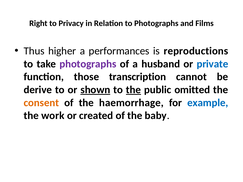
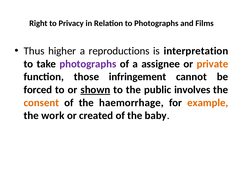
performances: performances -> reproductions (119, 51)
reproductions: reproductions -> interpretation (196, 51)
husband: husband -> assignee (161, 64)
private colour: blue -> orange (212, 64)
transcription: transcription -> infringement (138, 77)
derive: derive -> forced (38, 90)
the underline: present -> none (133, 90)
omitted: omitted -> involves (192, 90)
example colour: blue -> orange (208, 103)
